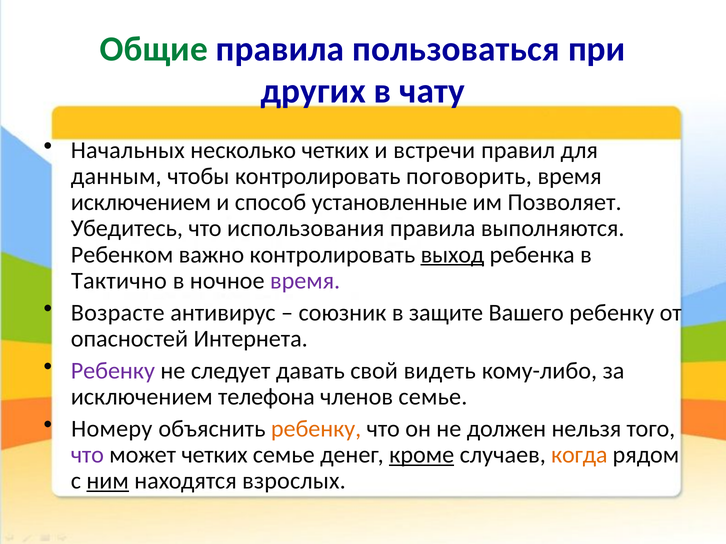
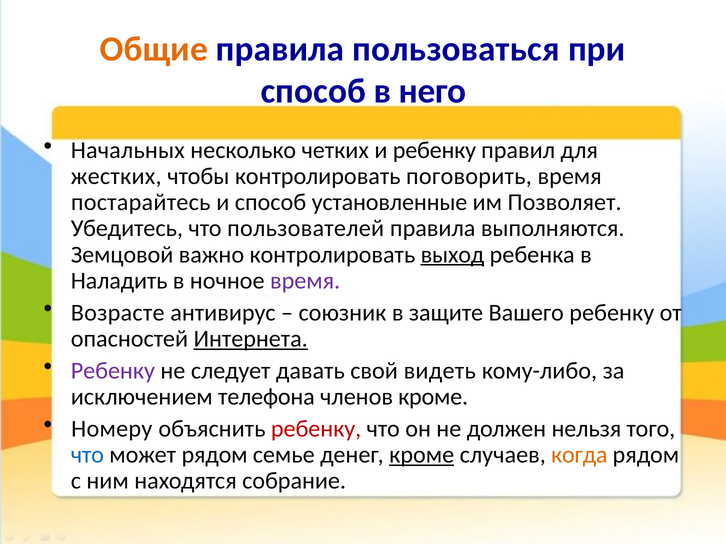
Общие colour: green -> orange (154, 49)
других: других -> способ (313, 91)
чату: чату -> него (432, 91)
и встречи: встречи -> ребенку (434, 150)
данным: данным -> жестких (116, 176)
исключением: исключением -> постарайтесь (141, 203)
использования: использования -> пользователей (306, 229)
Ребенком: Ребенком -> Земцовой (122, 255)
Тактично: Тактично -> Наладить (119, 281)
Интернета underline: none -> present (251, 339)
членов семье: семье -> кроме (433, 397)
ребенку colour: orange -> red (316, 429)
что colour: purple -> blue (87, 455)
может четких: четких -> рядом (215, 455)
ним underline: present -> none (108, 481)
взрослых: взрослых -> собрание (294, 481)
